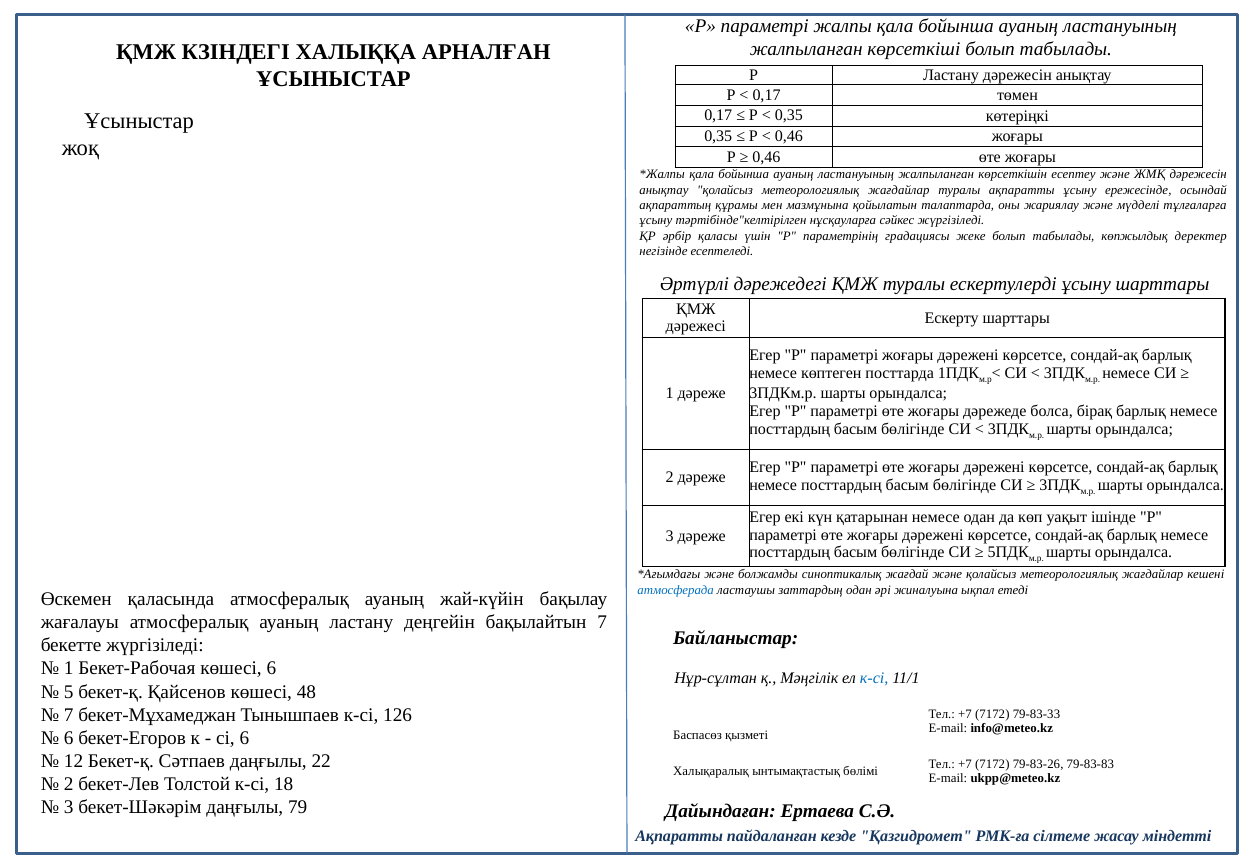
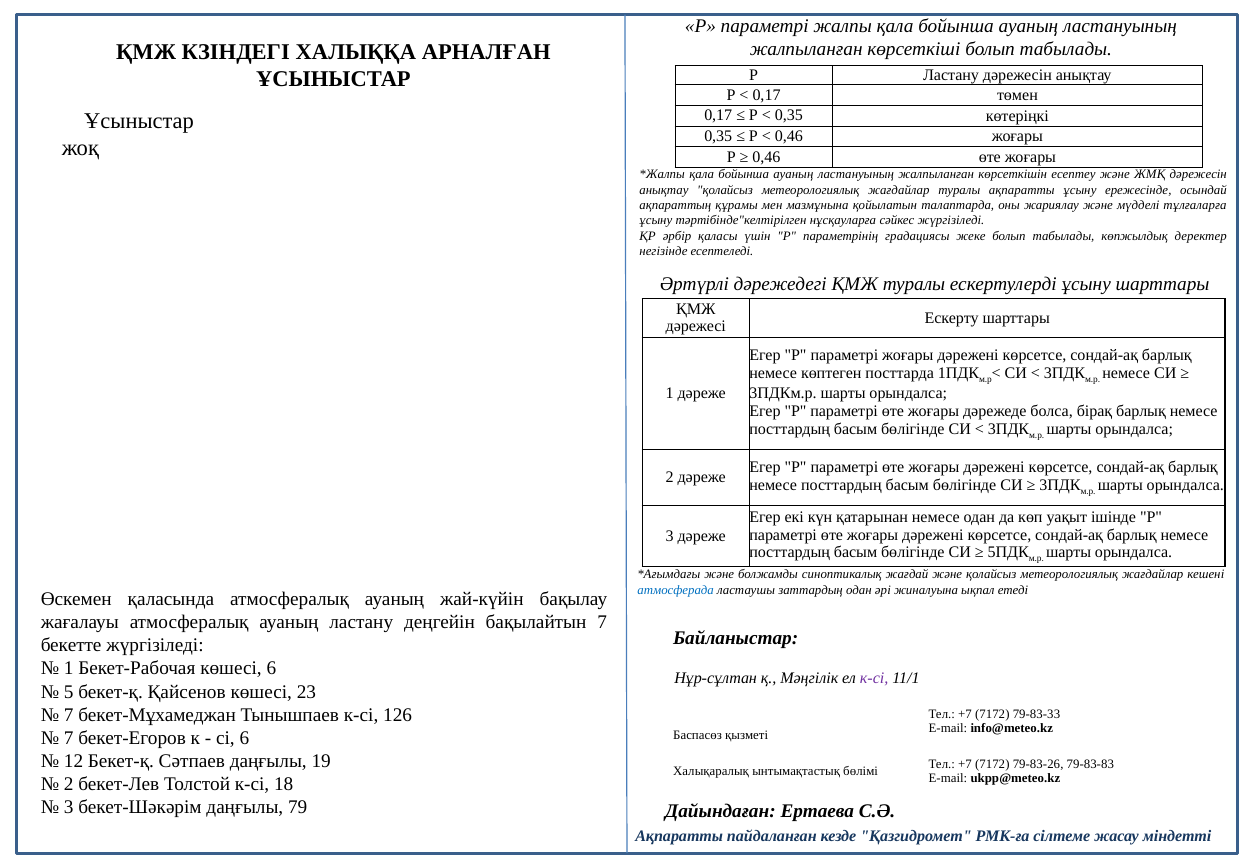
к-сі colour: blue -> purple (874, 679)
48: 48 -> 23 (306, 692)
6: 6 -> 7 (69, 738)
22: 22 -> 19 (321, 761)
